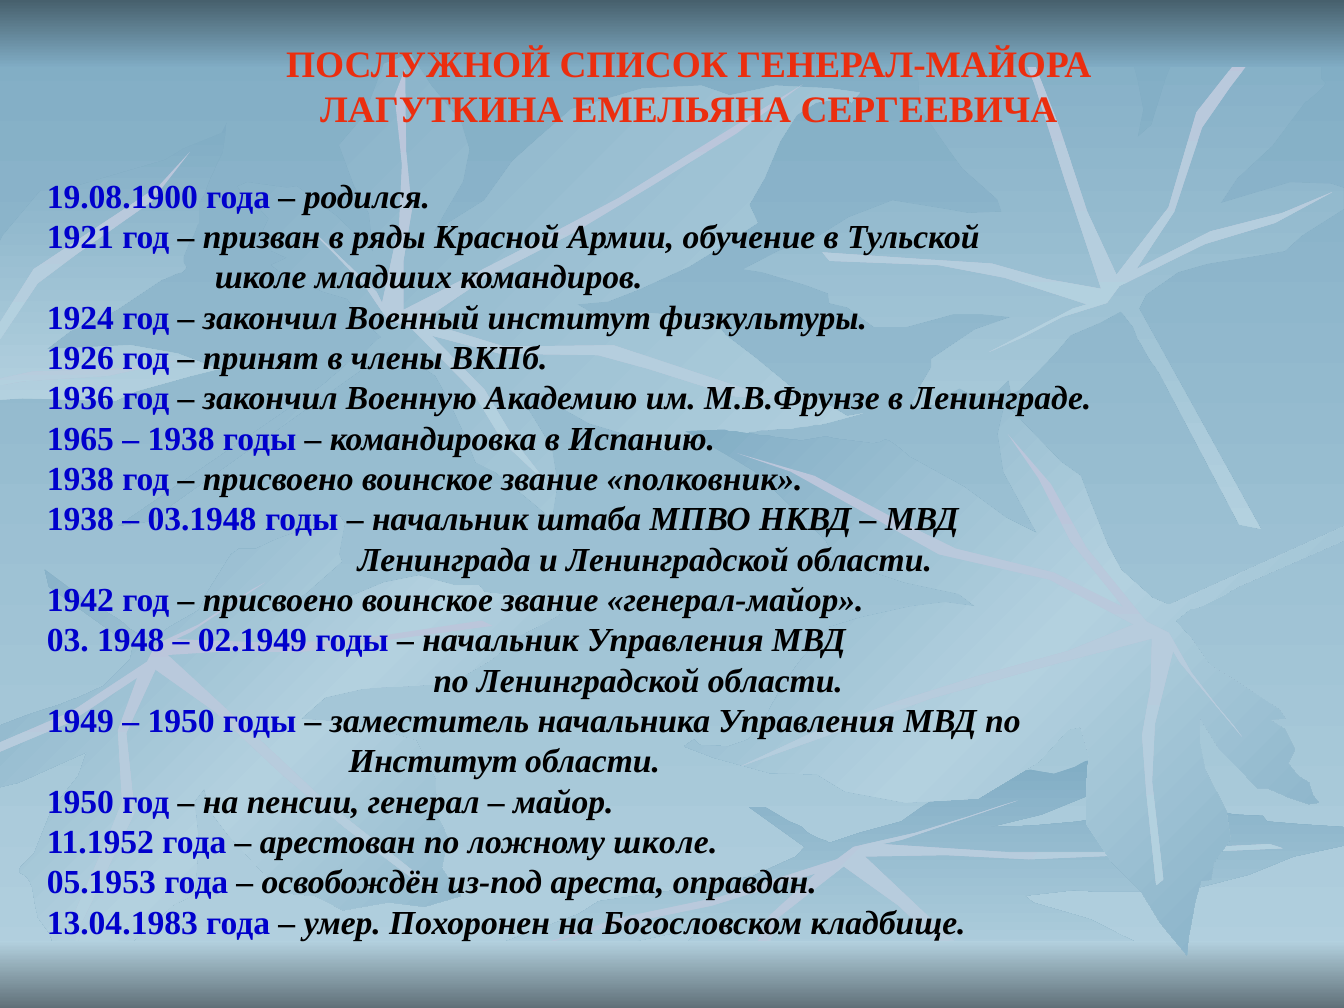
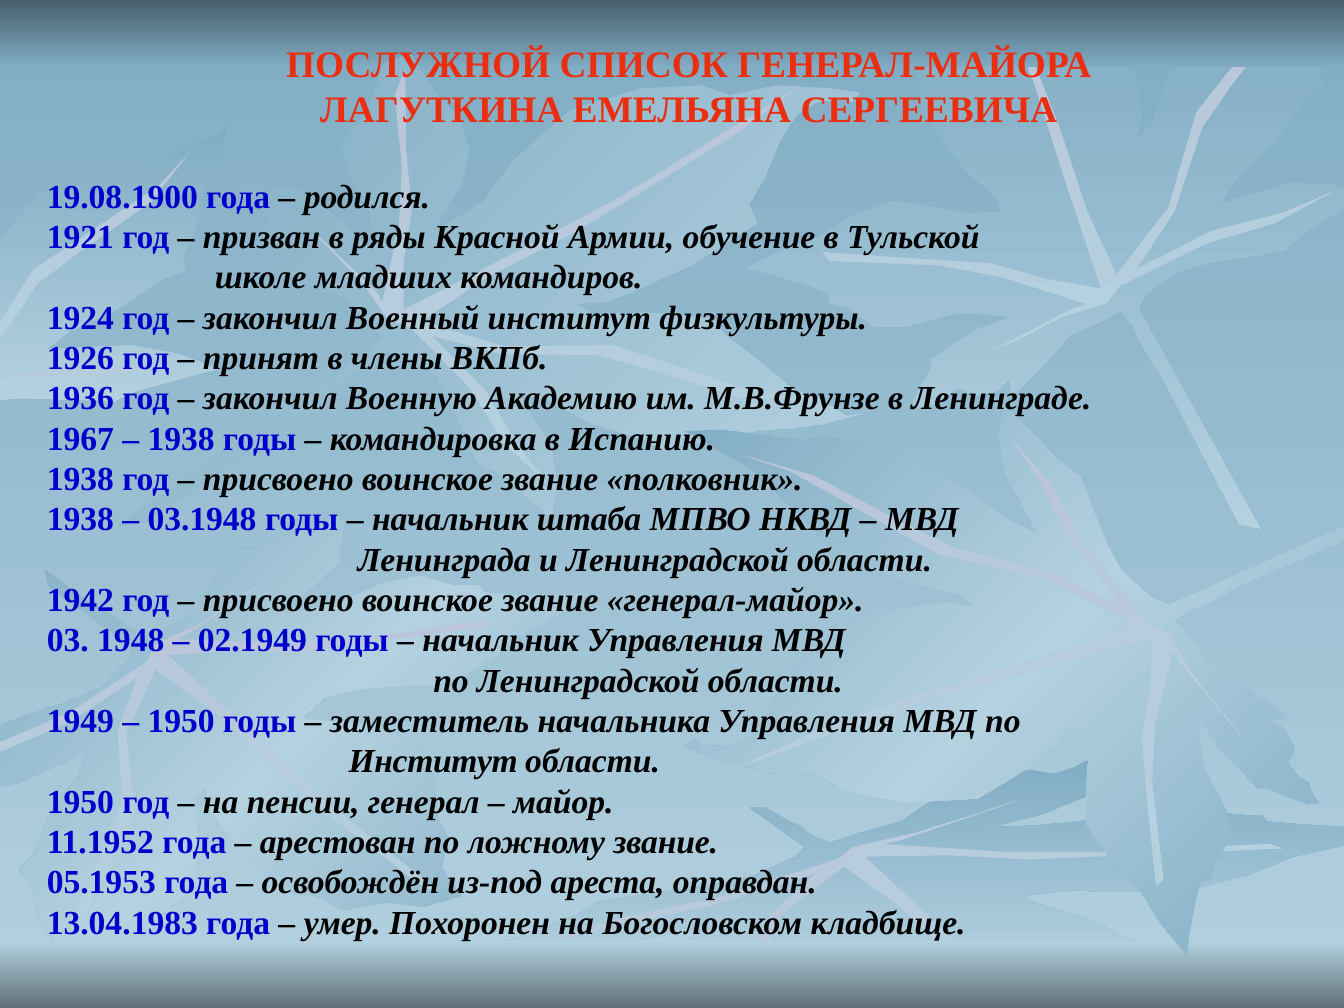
1965: 1965 -> 1967 (80, 439)
ложному школе: школе -> звание (666, 842)
